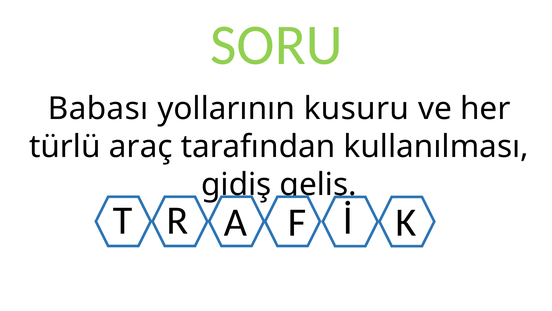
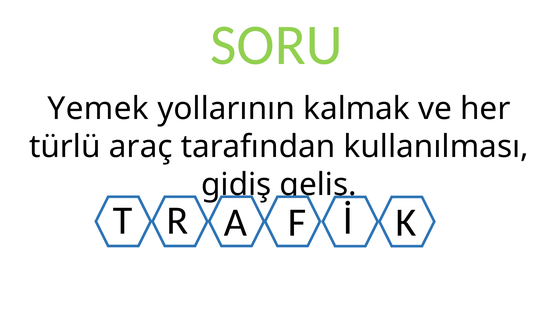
Babası: Babası -> Yemek (98, 109)
kusuru: kusuru -> kalmak (357, 109)
